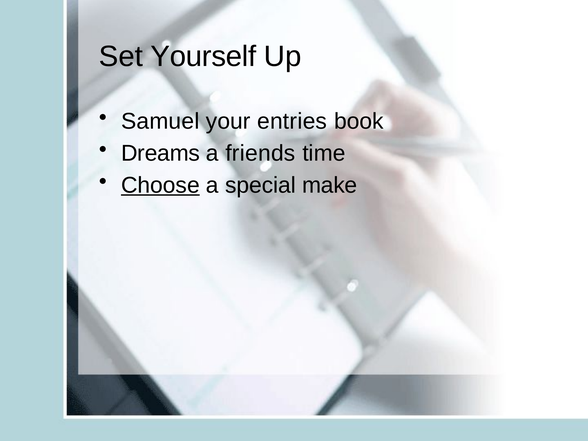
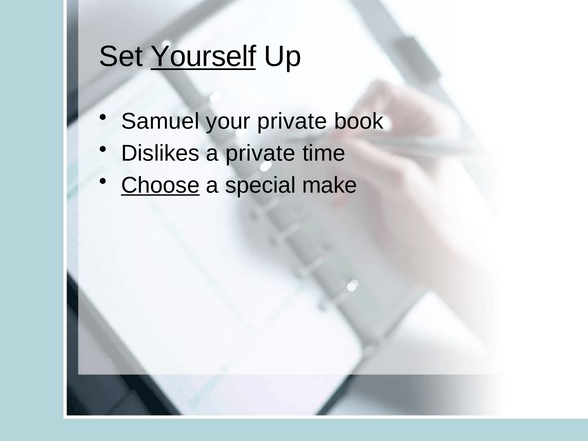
Yourself underline: none -> present (203, 56)
your entries: entries -> private (292, 121)
Dreams: Dreams -> Dislikes (160, 153)
a friends: friends -> private (260, 153)
